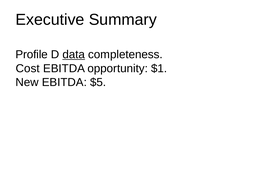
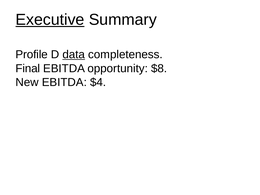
Executive underline: none -> present (50, 20)
Cost: Cost -> Final (28, 68)
$1: $1 -> $8 (159, 68)
$5: $5 -> $4 (98, 82)
